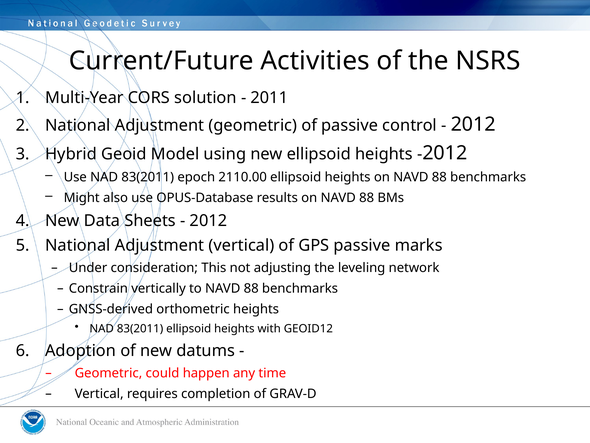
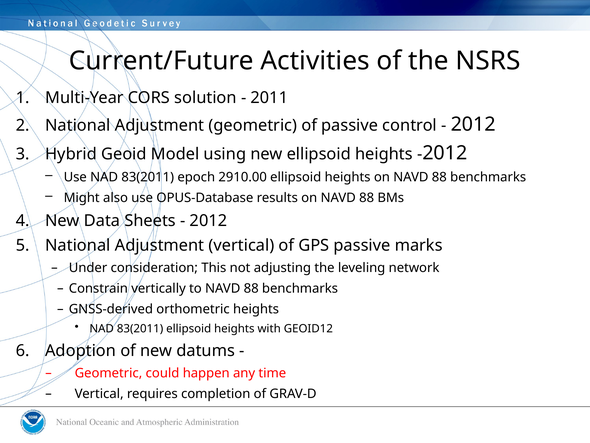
2110.00: 2110.00 -> 2910.00 (243, 177)
